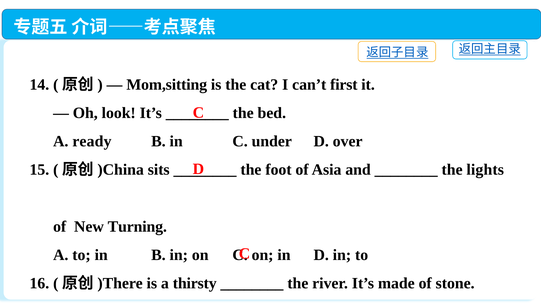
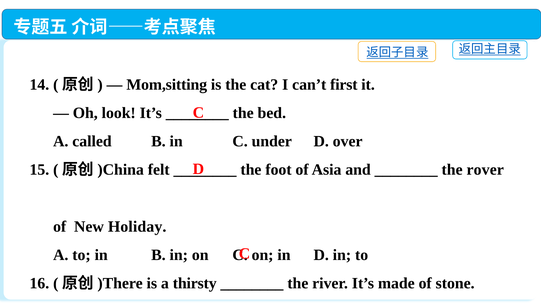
ready: ready -> called (92, 142)
sits: sits -> felt (159, 170)
lights: lights -> rover (485, 170)
Turning: Turning -> Holiday (137, 227)
